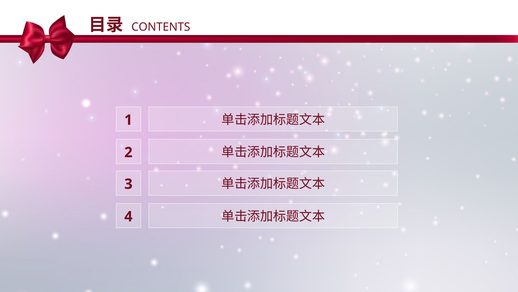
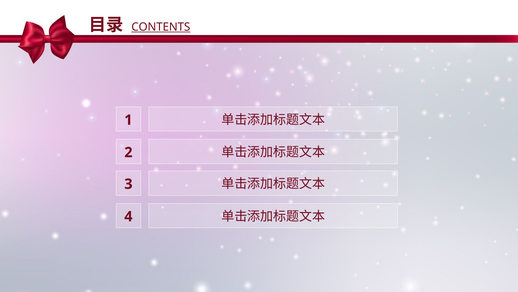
CONTENTS underline: none -> present (161, 27)
